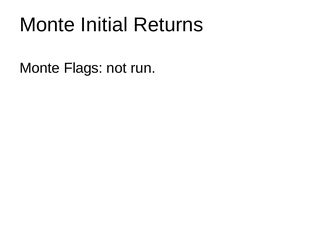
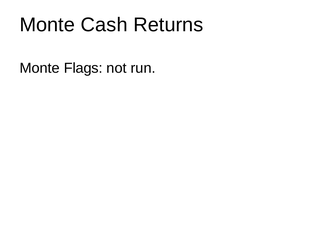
Initial: Initial -> Cash (104, 25)
